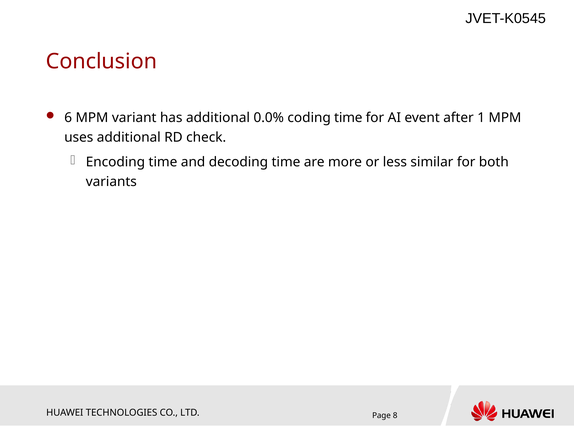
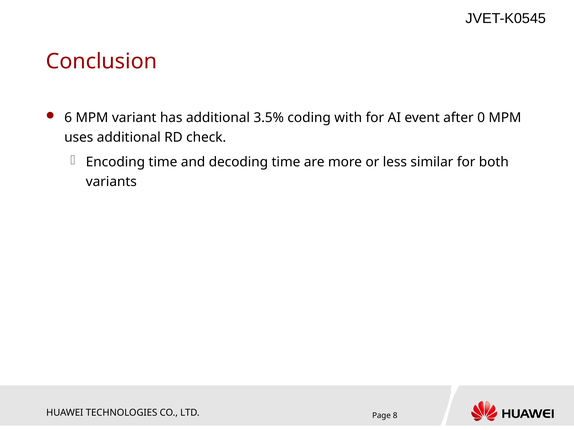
0.0%: 0.0% -> 3.5% (269, 118)
coding time: time -> with (348, 118)
1: 1 -> 0 (481, 118)
